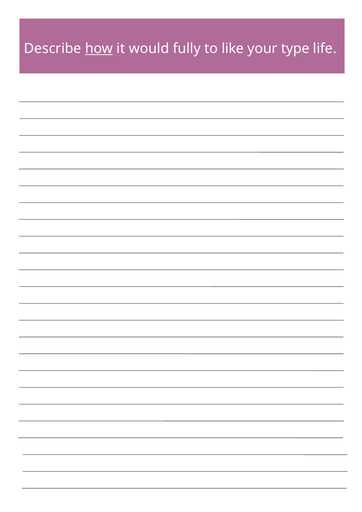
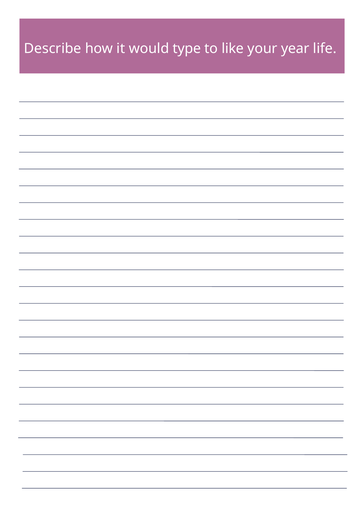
how underline: present -> none (99, 49)
fully: fully -> type (187, 49)
type: type -> year (295, 49)
